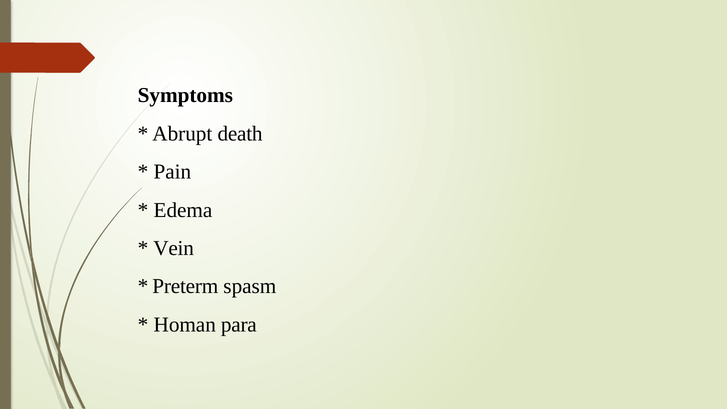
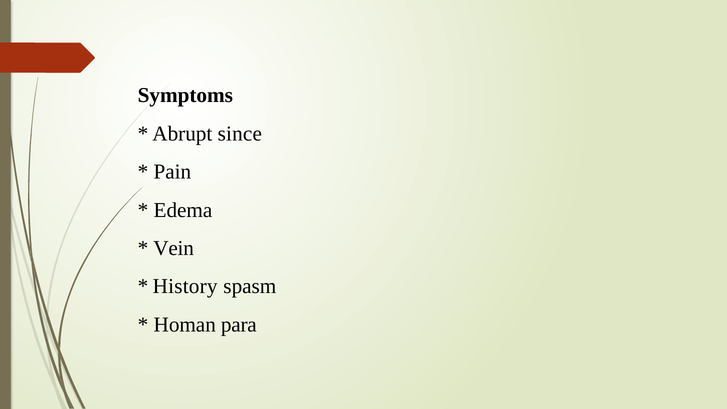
death: death -> since (240, 134)
Preterm: Preterm -> History (185, 286)
